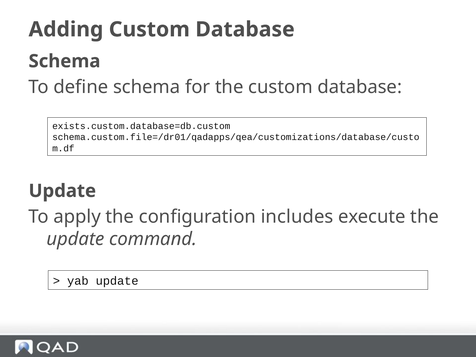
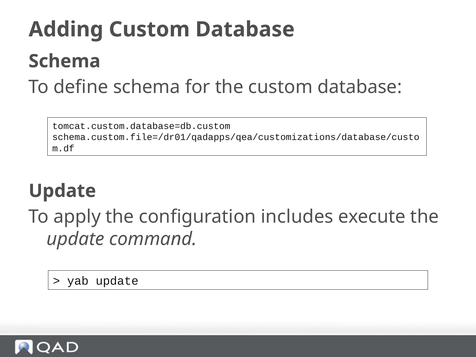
exists.custom.database=db.custom: exists.custom.database=db.custom -> tomcat.custom.database=db.custom (141, 126)
